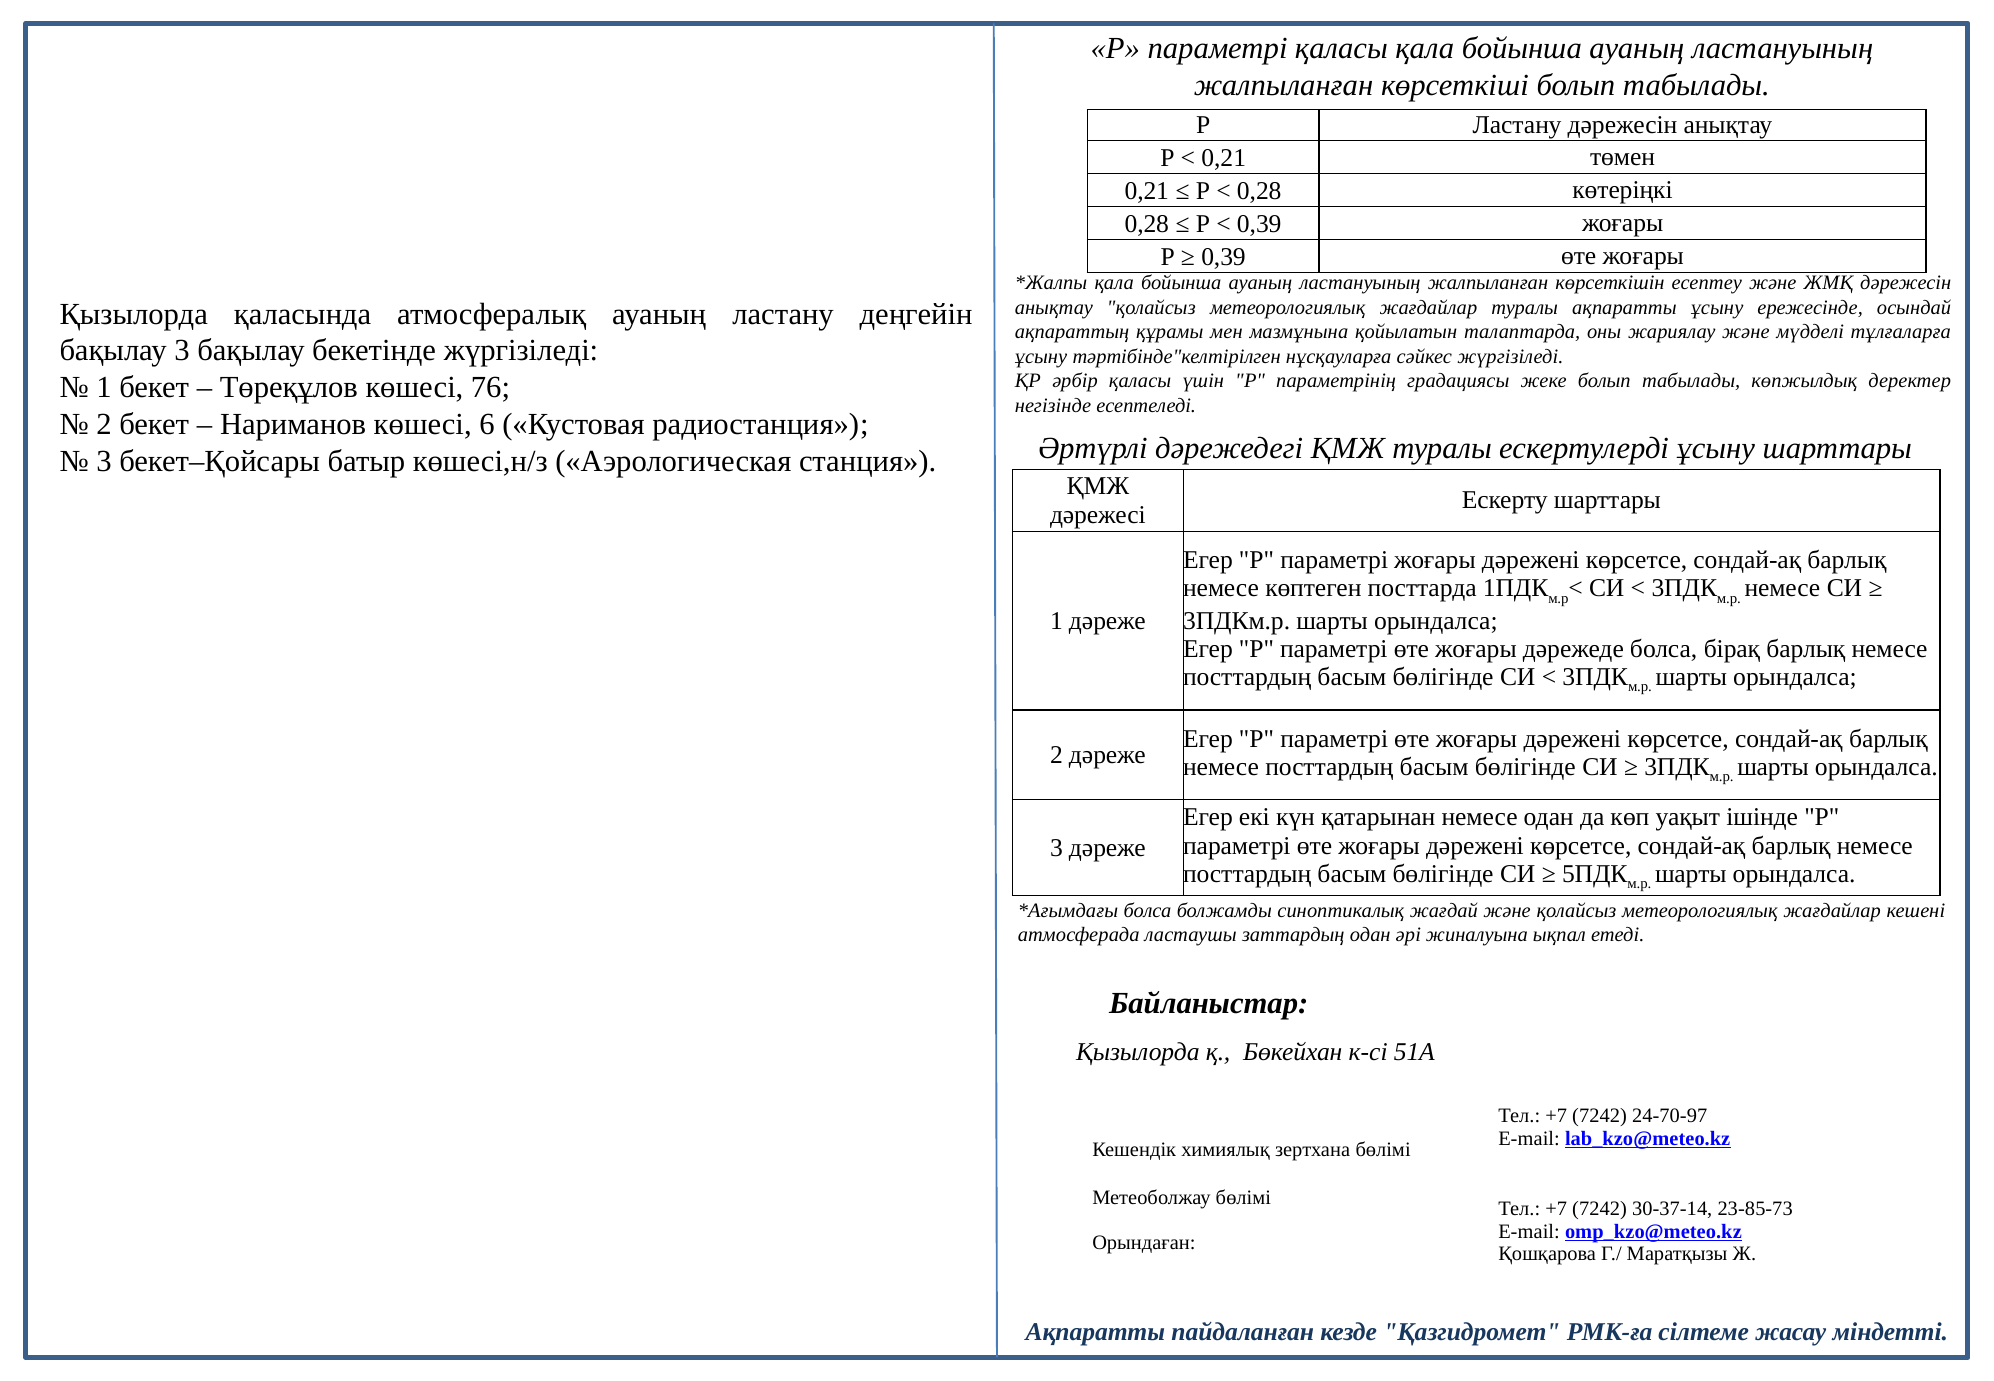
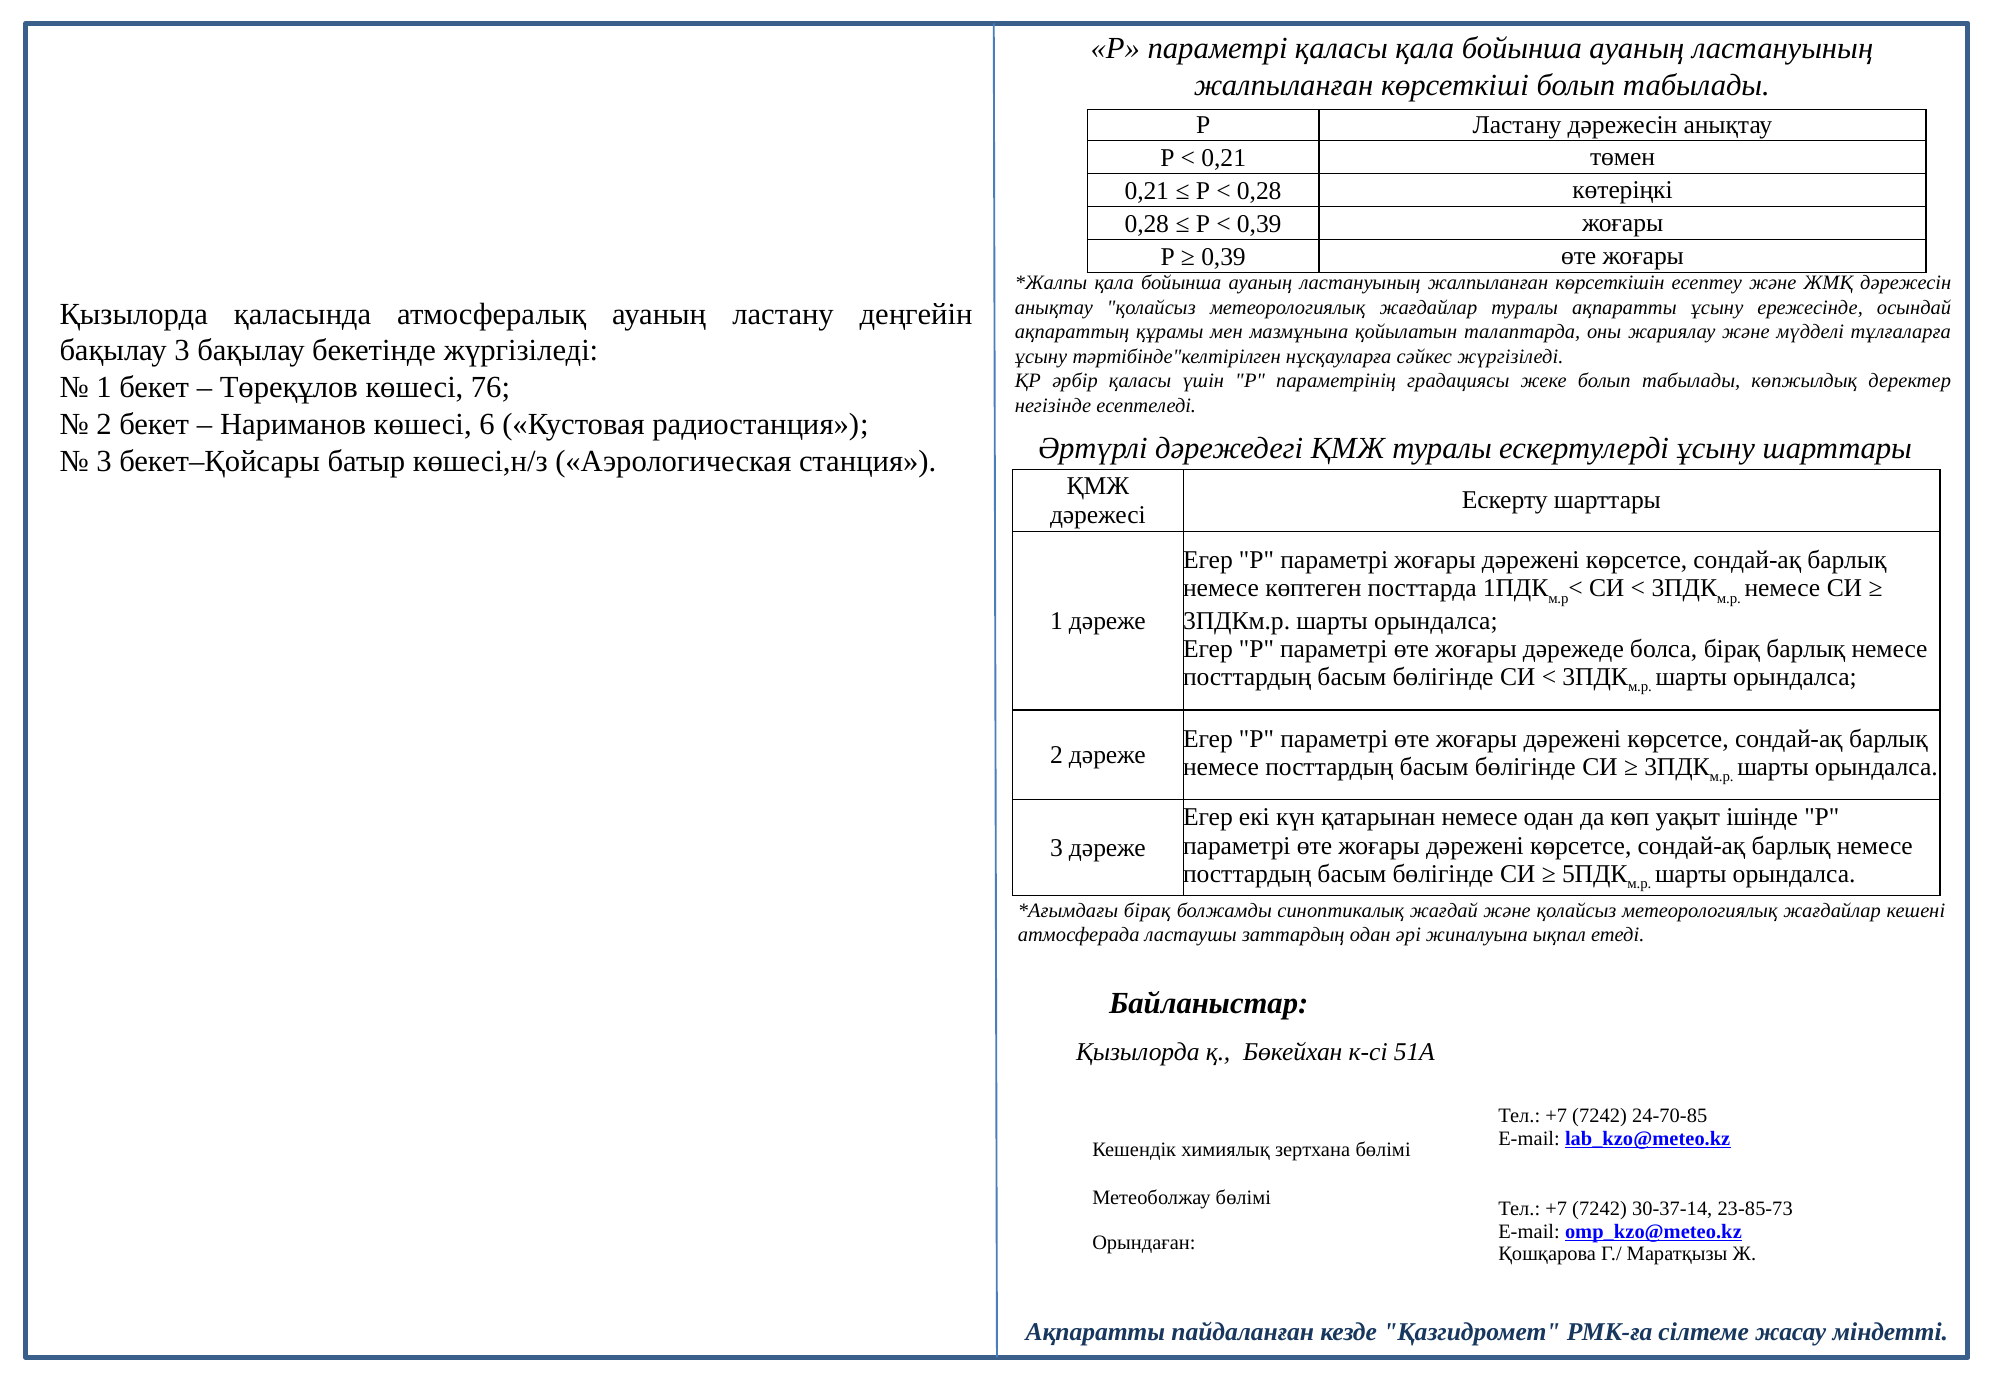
болса: болса -> бірақ (1147, 910)
24-70-97: 24-70-97 -> 24-70-85 (1670, 1115)
